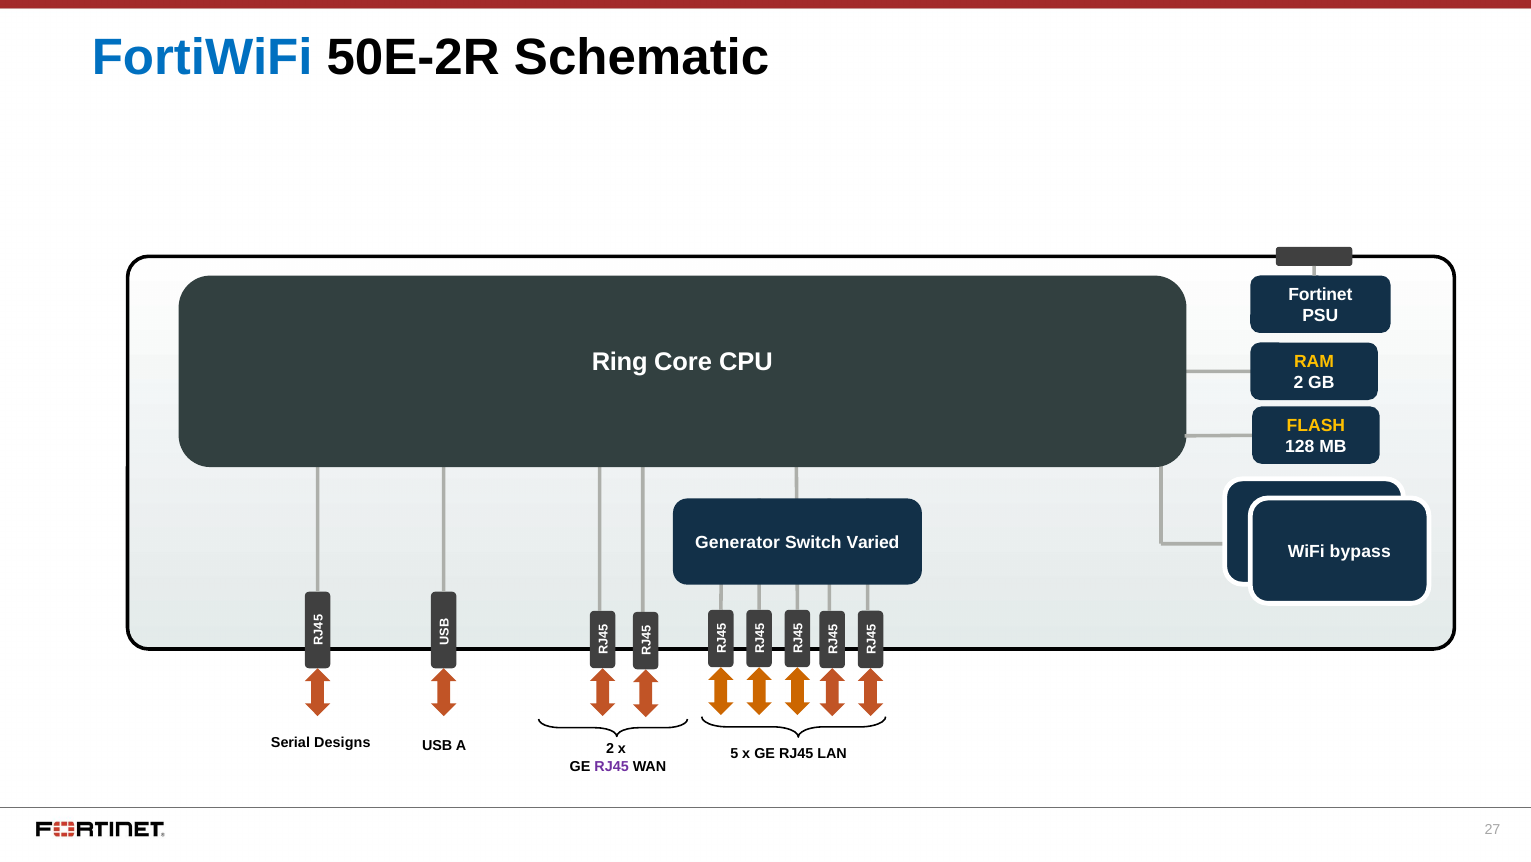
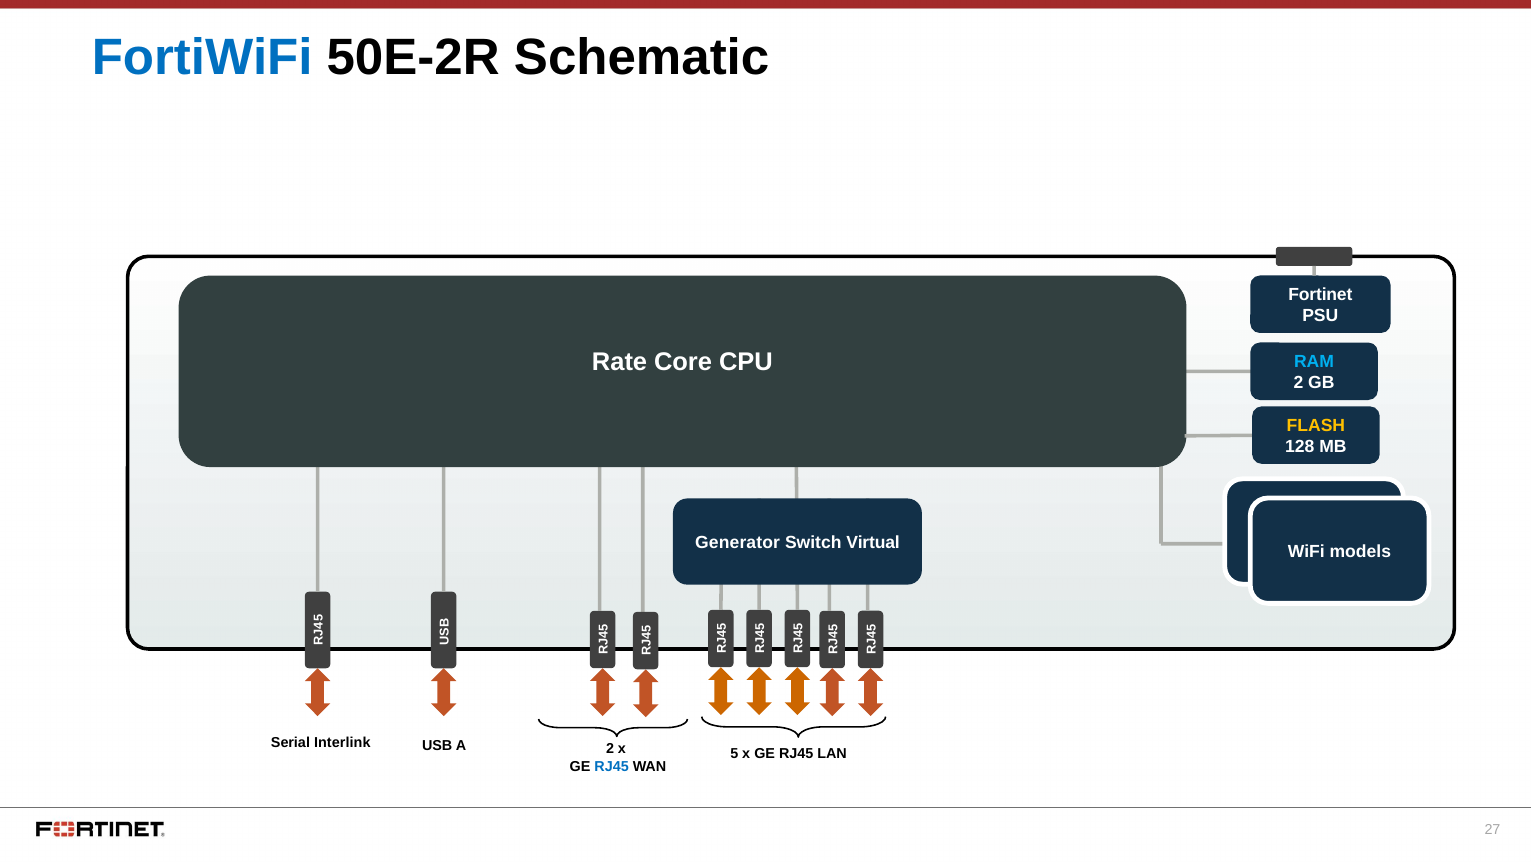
Ring: Ring -> Rate (620, 361)
RAM colour: yellow -> light blue (1314, 362)
Varied: Varied -> Virtual (873, 542)
bypass: bypass -> models (1360, 551)
Designs: Designs -> Interlink (342, 742)
RJ45 colour: purple -> blue (612, 766)
